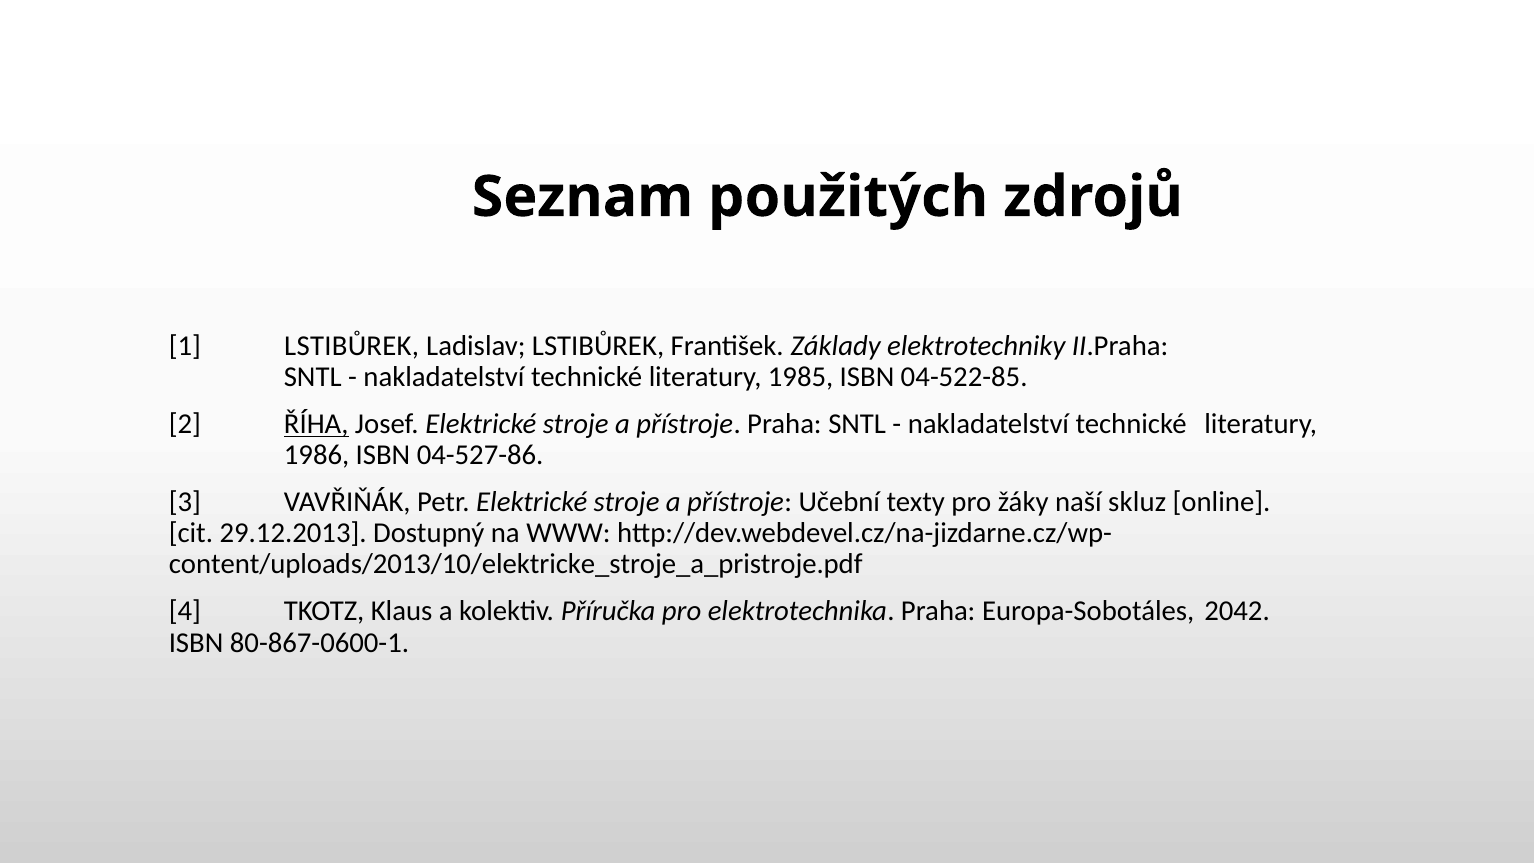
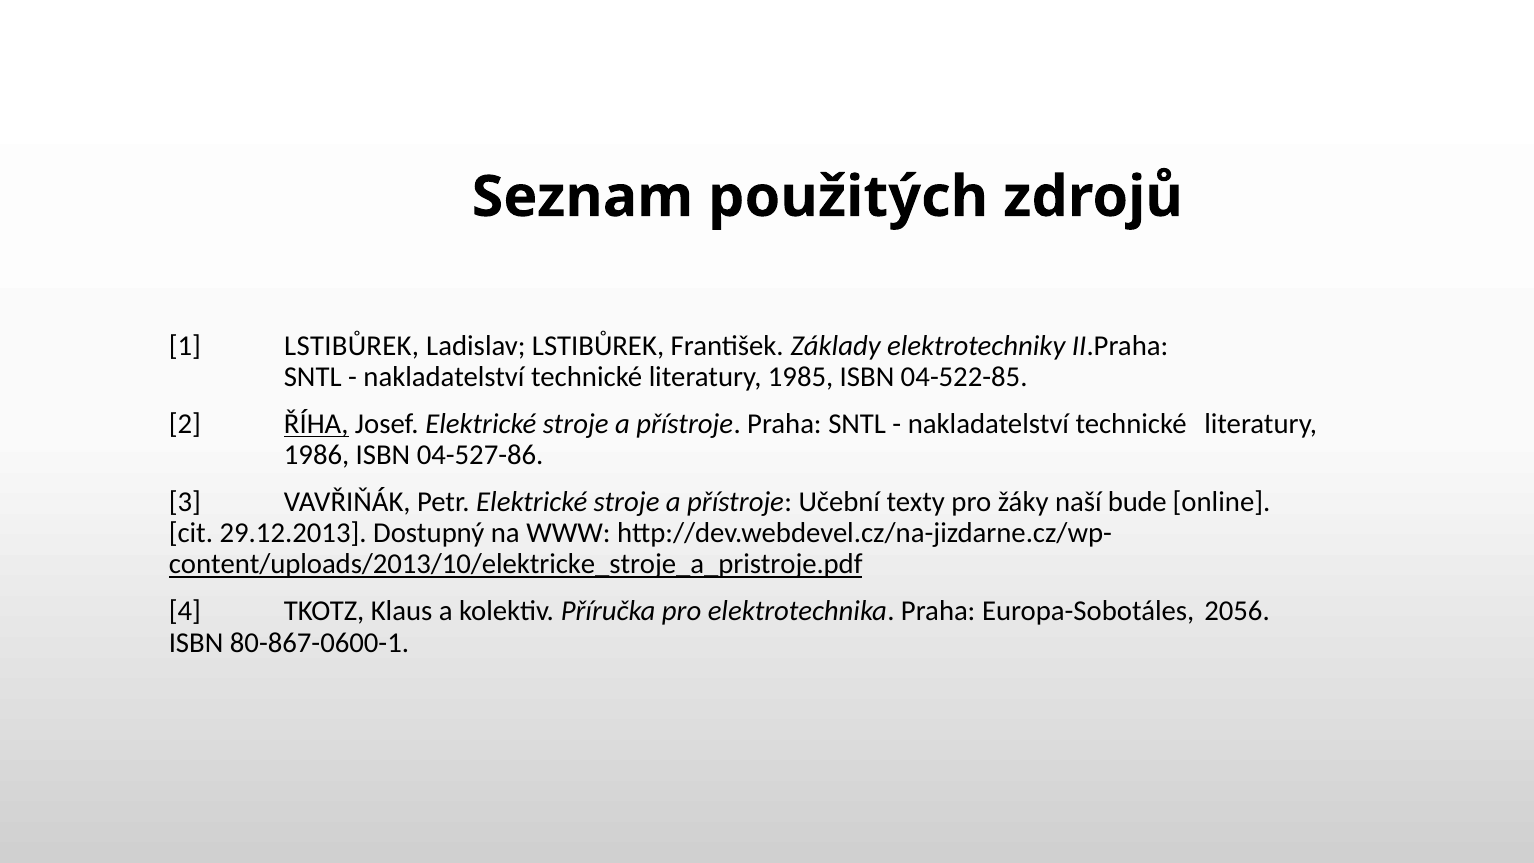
skluz: skluz -> bude (1137, 502)
content/uploads/2013/10/elektricke_stroje_a_pristroje.pdf underline: none -> present (516, 564)
2042: 2042 -> 2056 (1237, 611)
